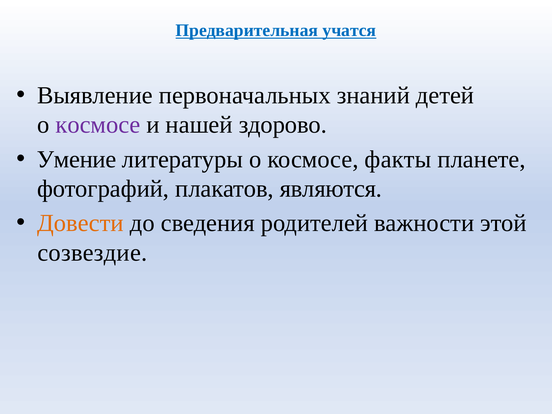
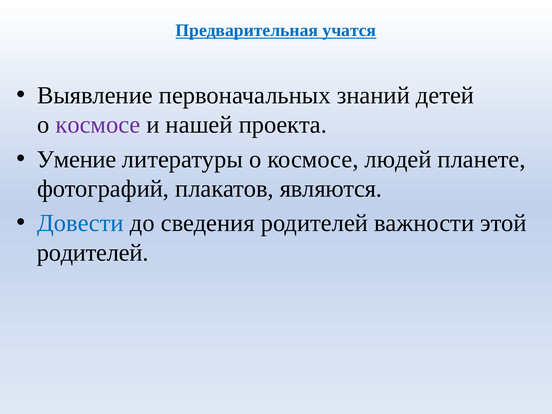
здорово: здорово -> проекта (283, 125)
факты: факты -> людей (398, 159)
Довести colour: orange -> blue (80, 223)
созвездие: созвездие -> родителей (93, 253)
